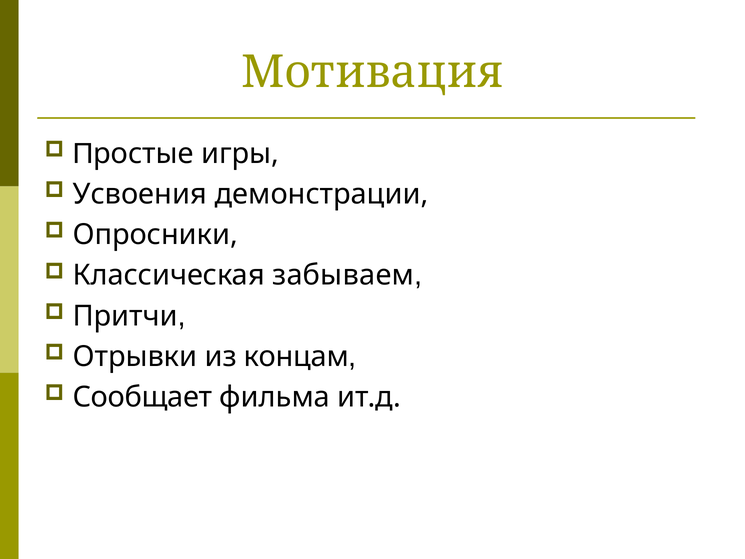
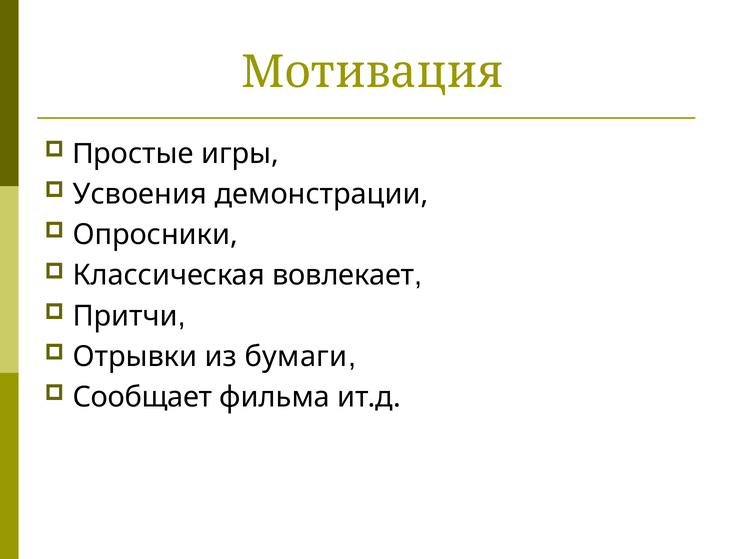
забываем: забываем -> вовлекает (343, 275)
концам: концам -> бумаги (296, 356)
